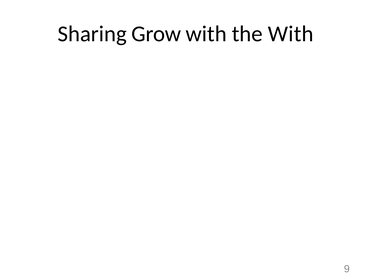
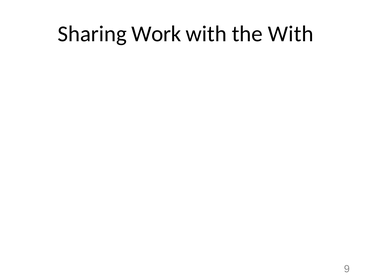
Grow: Grow -> Work (156, 34)
